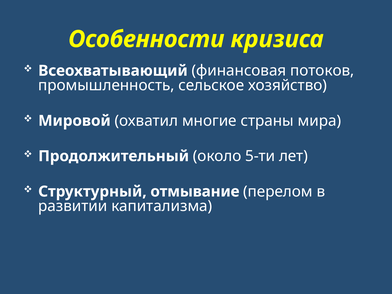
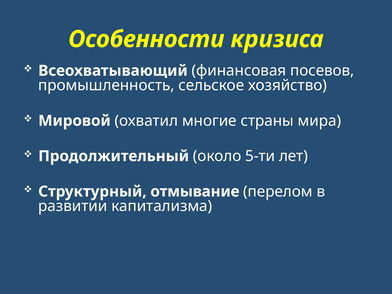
потоков: потоков -> посевов (322, 71)
